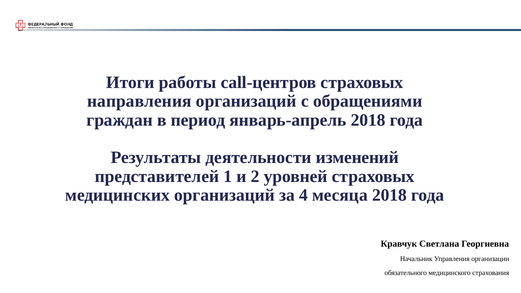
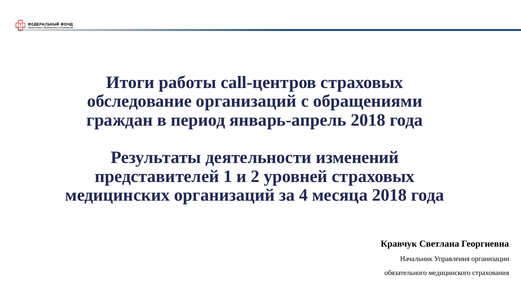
направления: направления -> обследование (139, 101)
